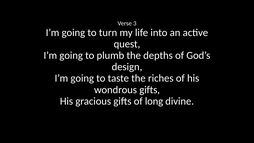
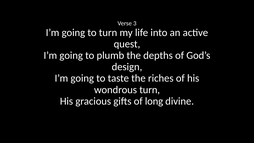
wondrous gifts: gifts -> turn (150, 90)
